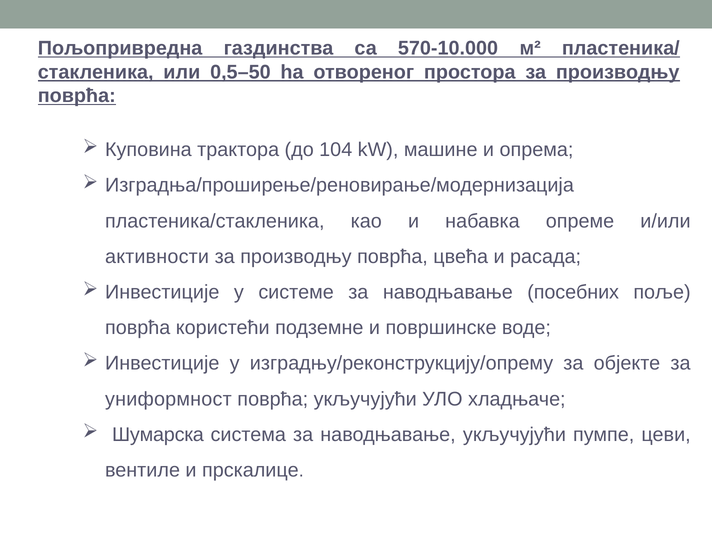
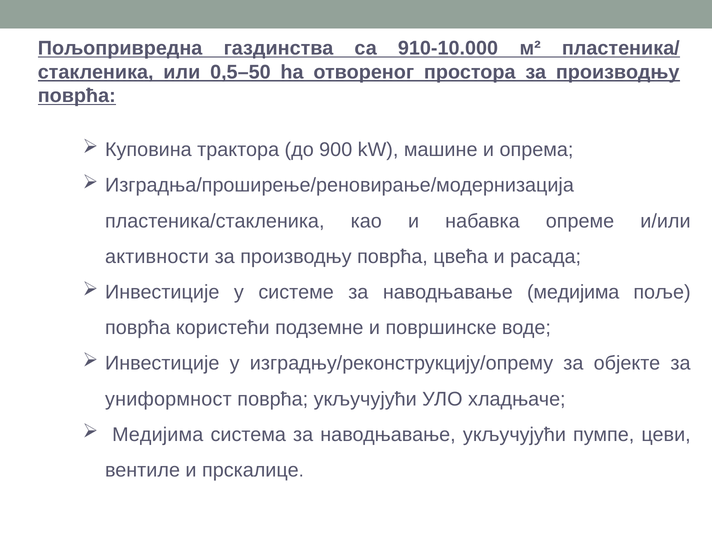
570-10.000: 570-10.000 -> 910-10.000 (448, 48)
104: 104 -> 900 (336, 150)
наводњавање посебних: посебних -> медијима (573, 292)
Шумарска: Шумарска -> Медијима (158, 435)
